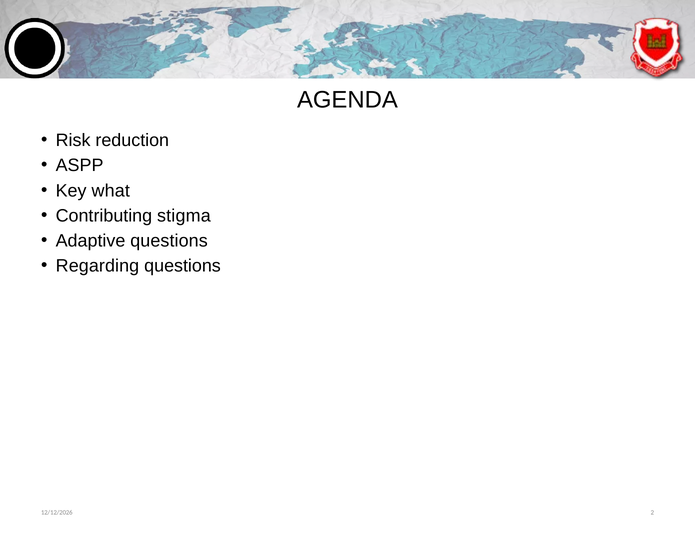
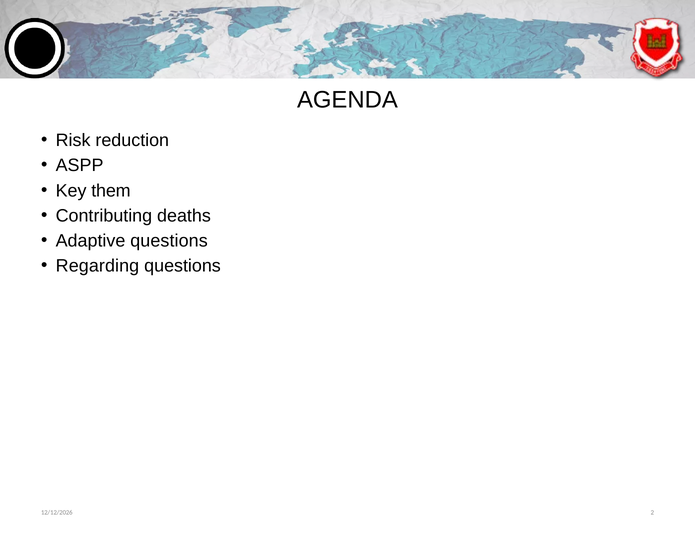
what: what -> them (111, 191)
stigma: stigma -> deaths (184, 216)
